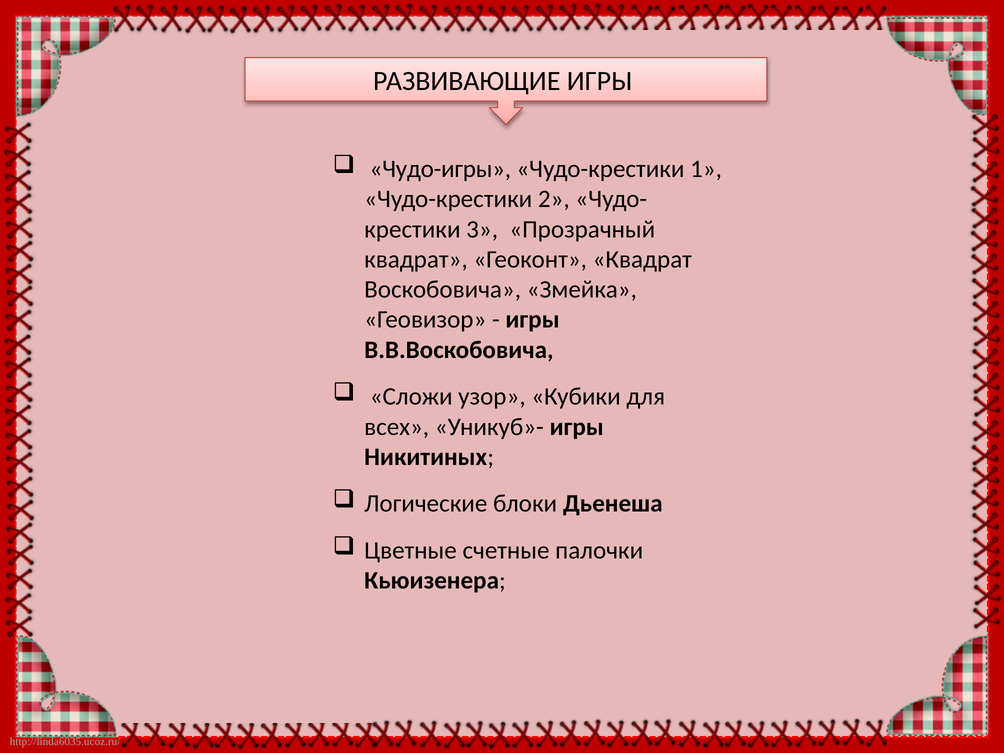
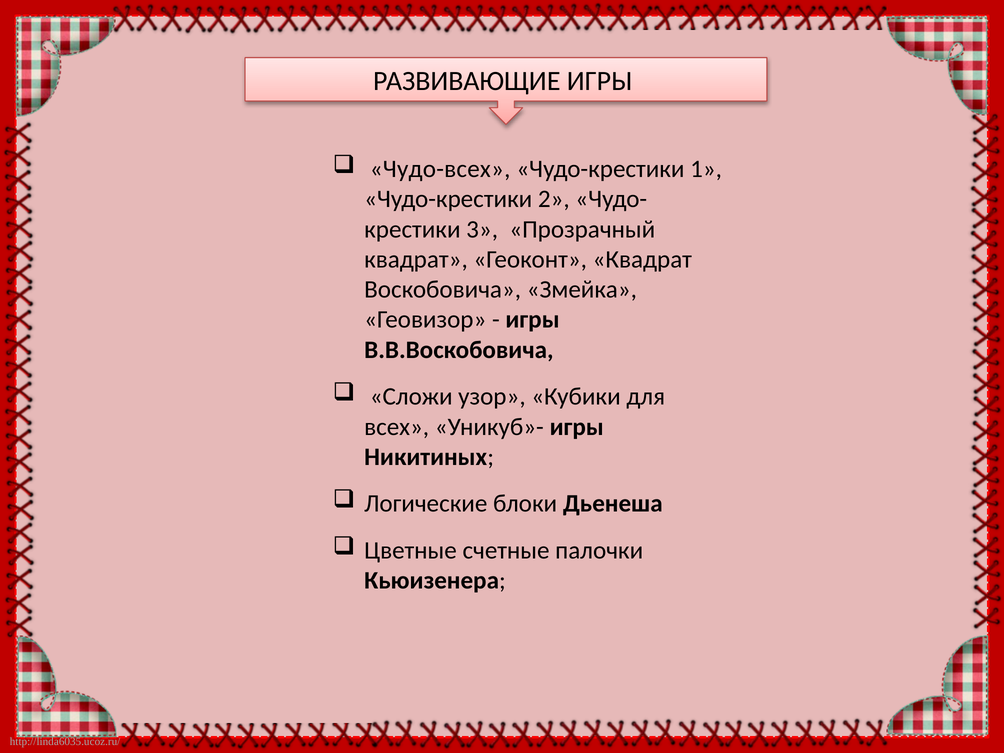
Чудо-игры: Чудо-игры -> Чудо-всех (440, 169)
